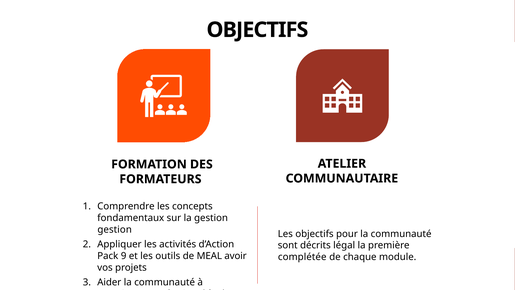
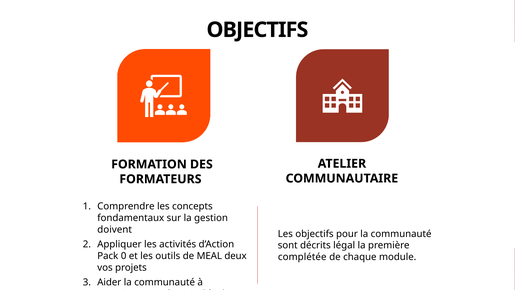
gestion: gestion -> doivent (115, 229)
9: 9 -> 0 (124, 256)
avoir: avoir -> deux (236, 256)
